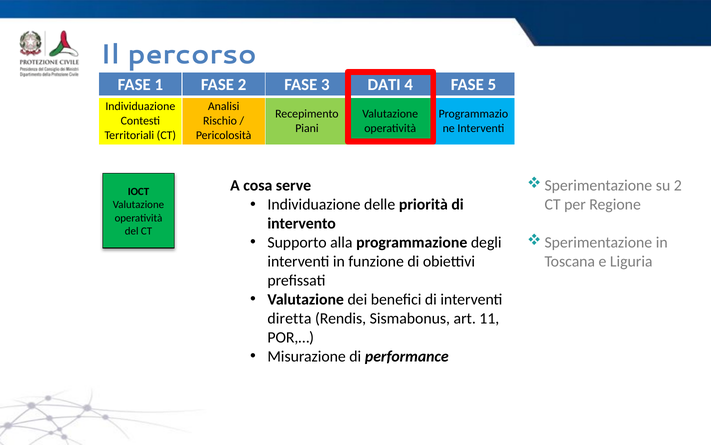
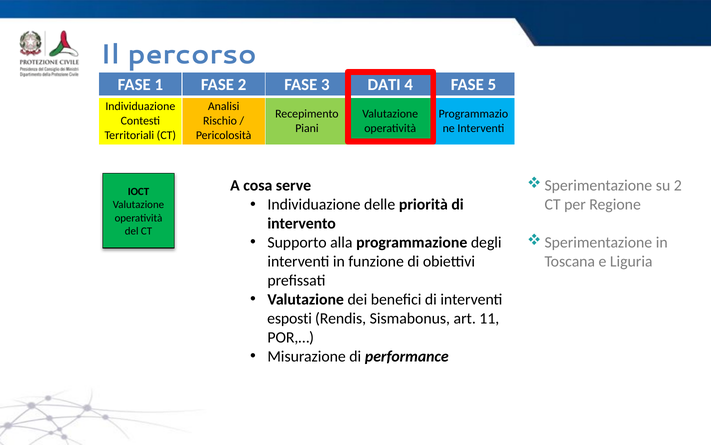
diretta: diretta -> esposti (290, 318)
